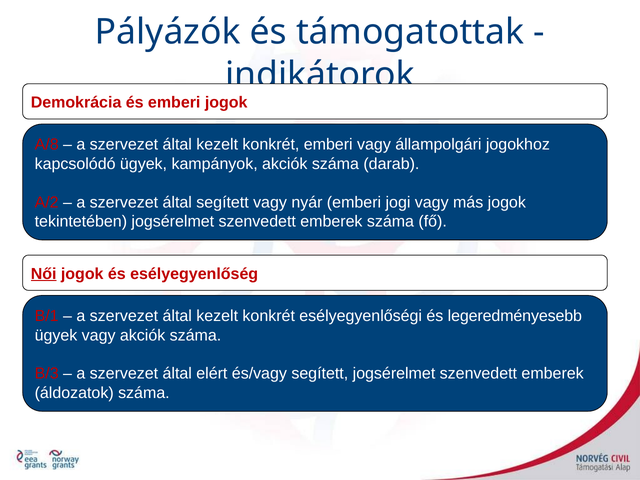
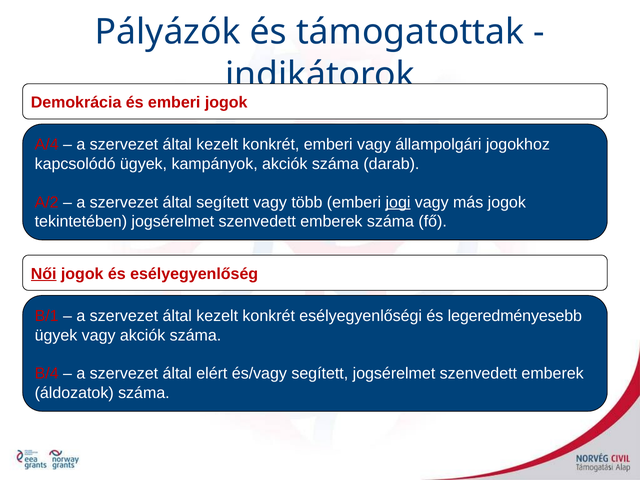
A/8: A/8 -> A/4 (47, 145)
nyár: nyár -> több (307, 202)
jogi underline: none -> present (398, 202)
B/3: B/3 -> B/4 (47, 374)
